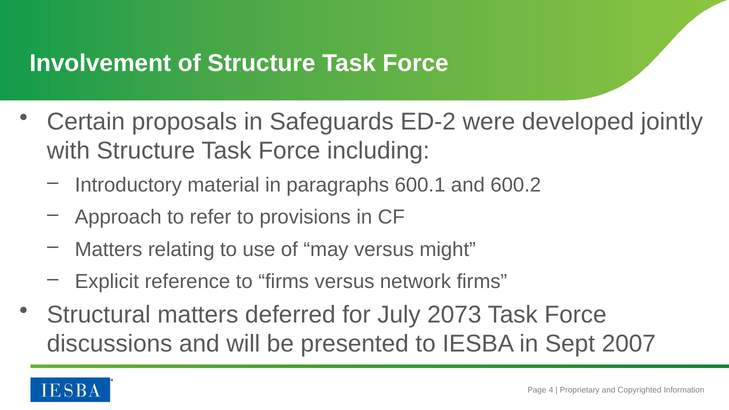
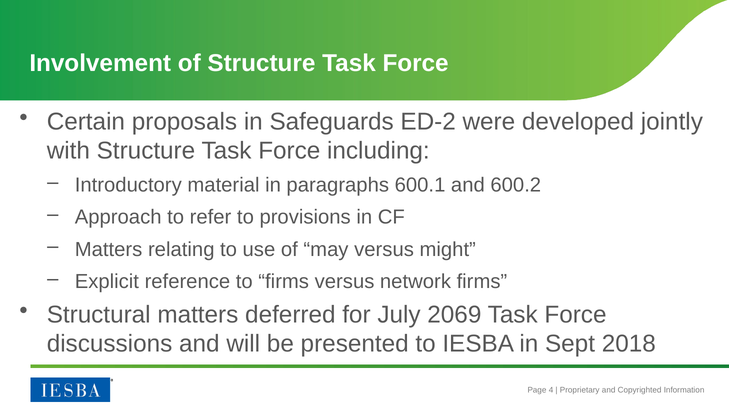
2073: 2073 -> 2069 (454, 315)
2007: 2007 -> 2018 (629, 344)
